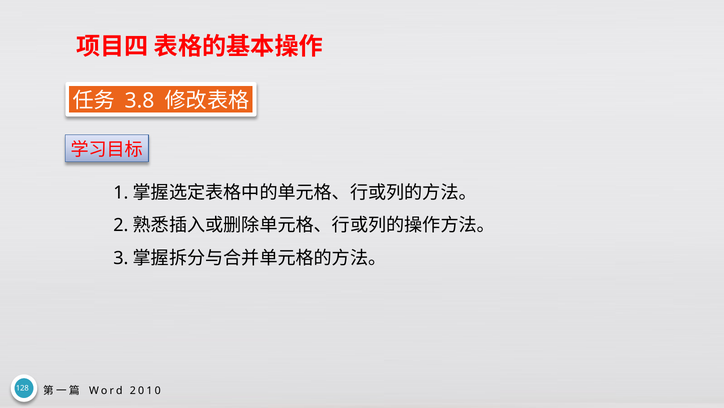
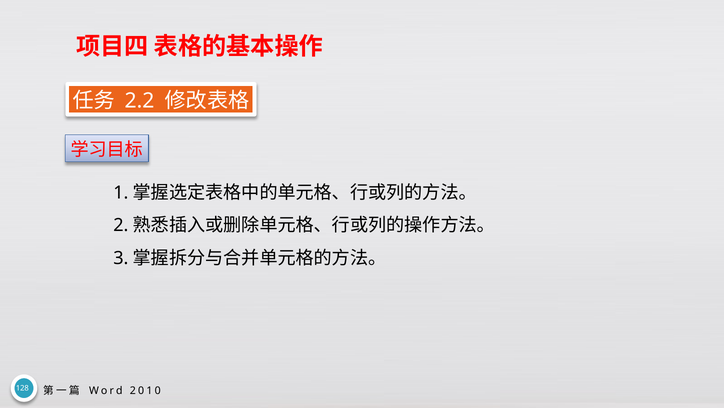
3.8: 3.8 -> 2.2 (139, 101)
